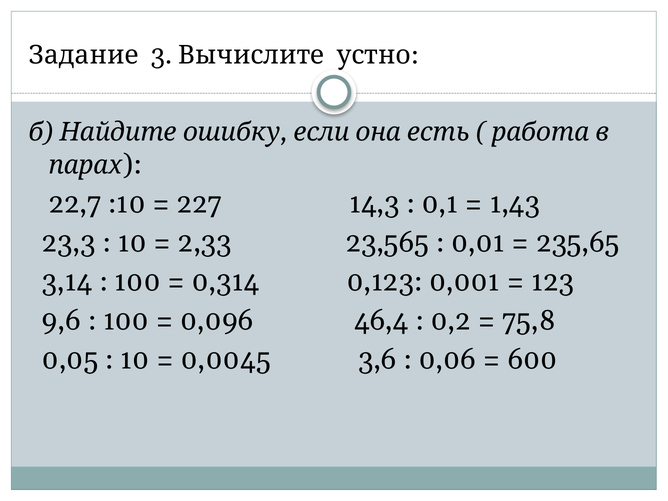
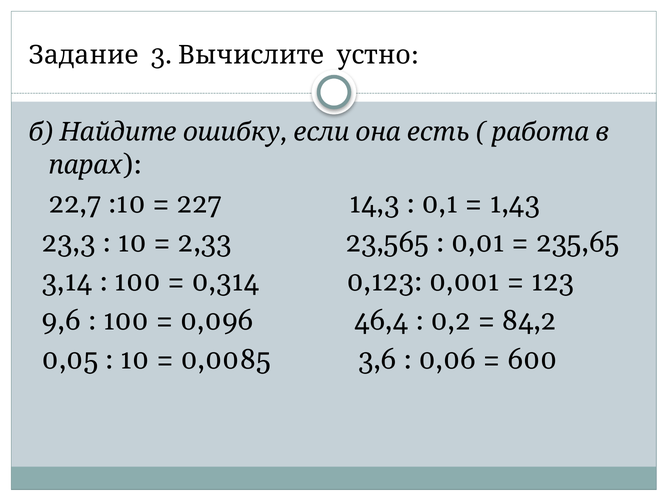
75,8: 75,8 -> 84,2 (529, 321)
0,0045: 0,0045 -> 0,0085 (226, 359)
